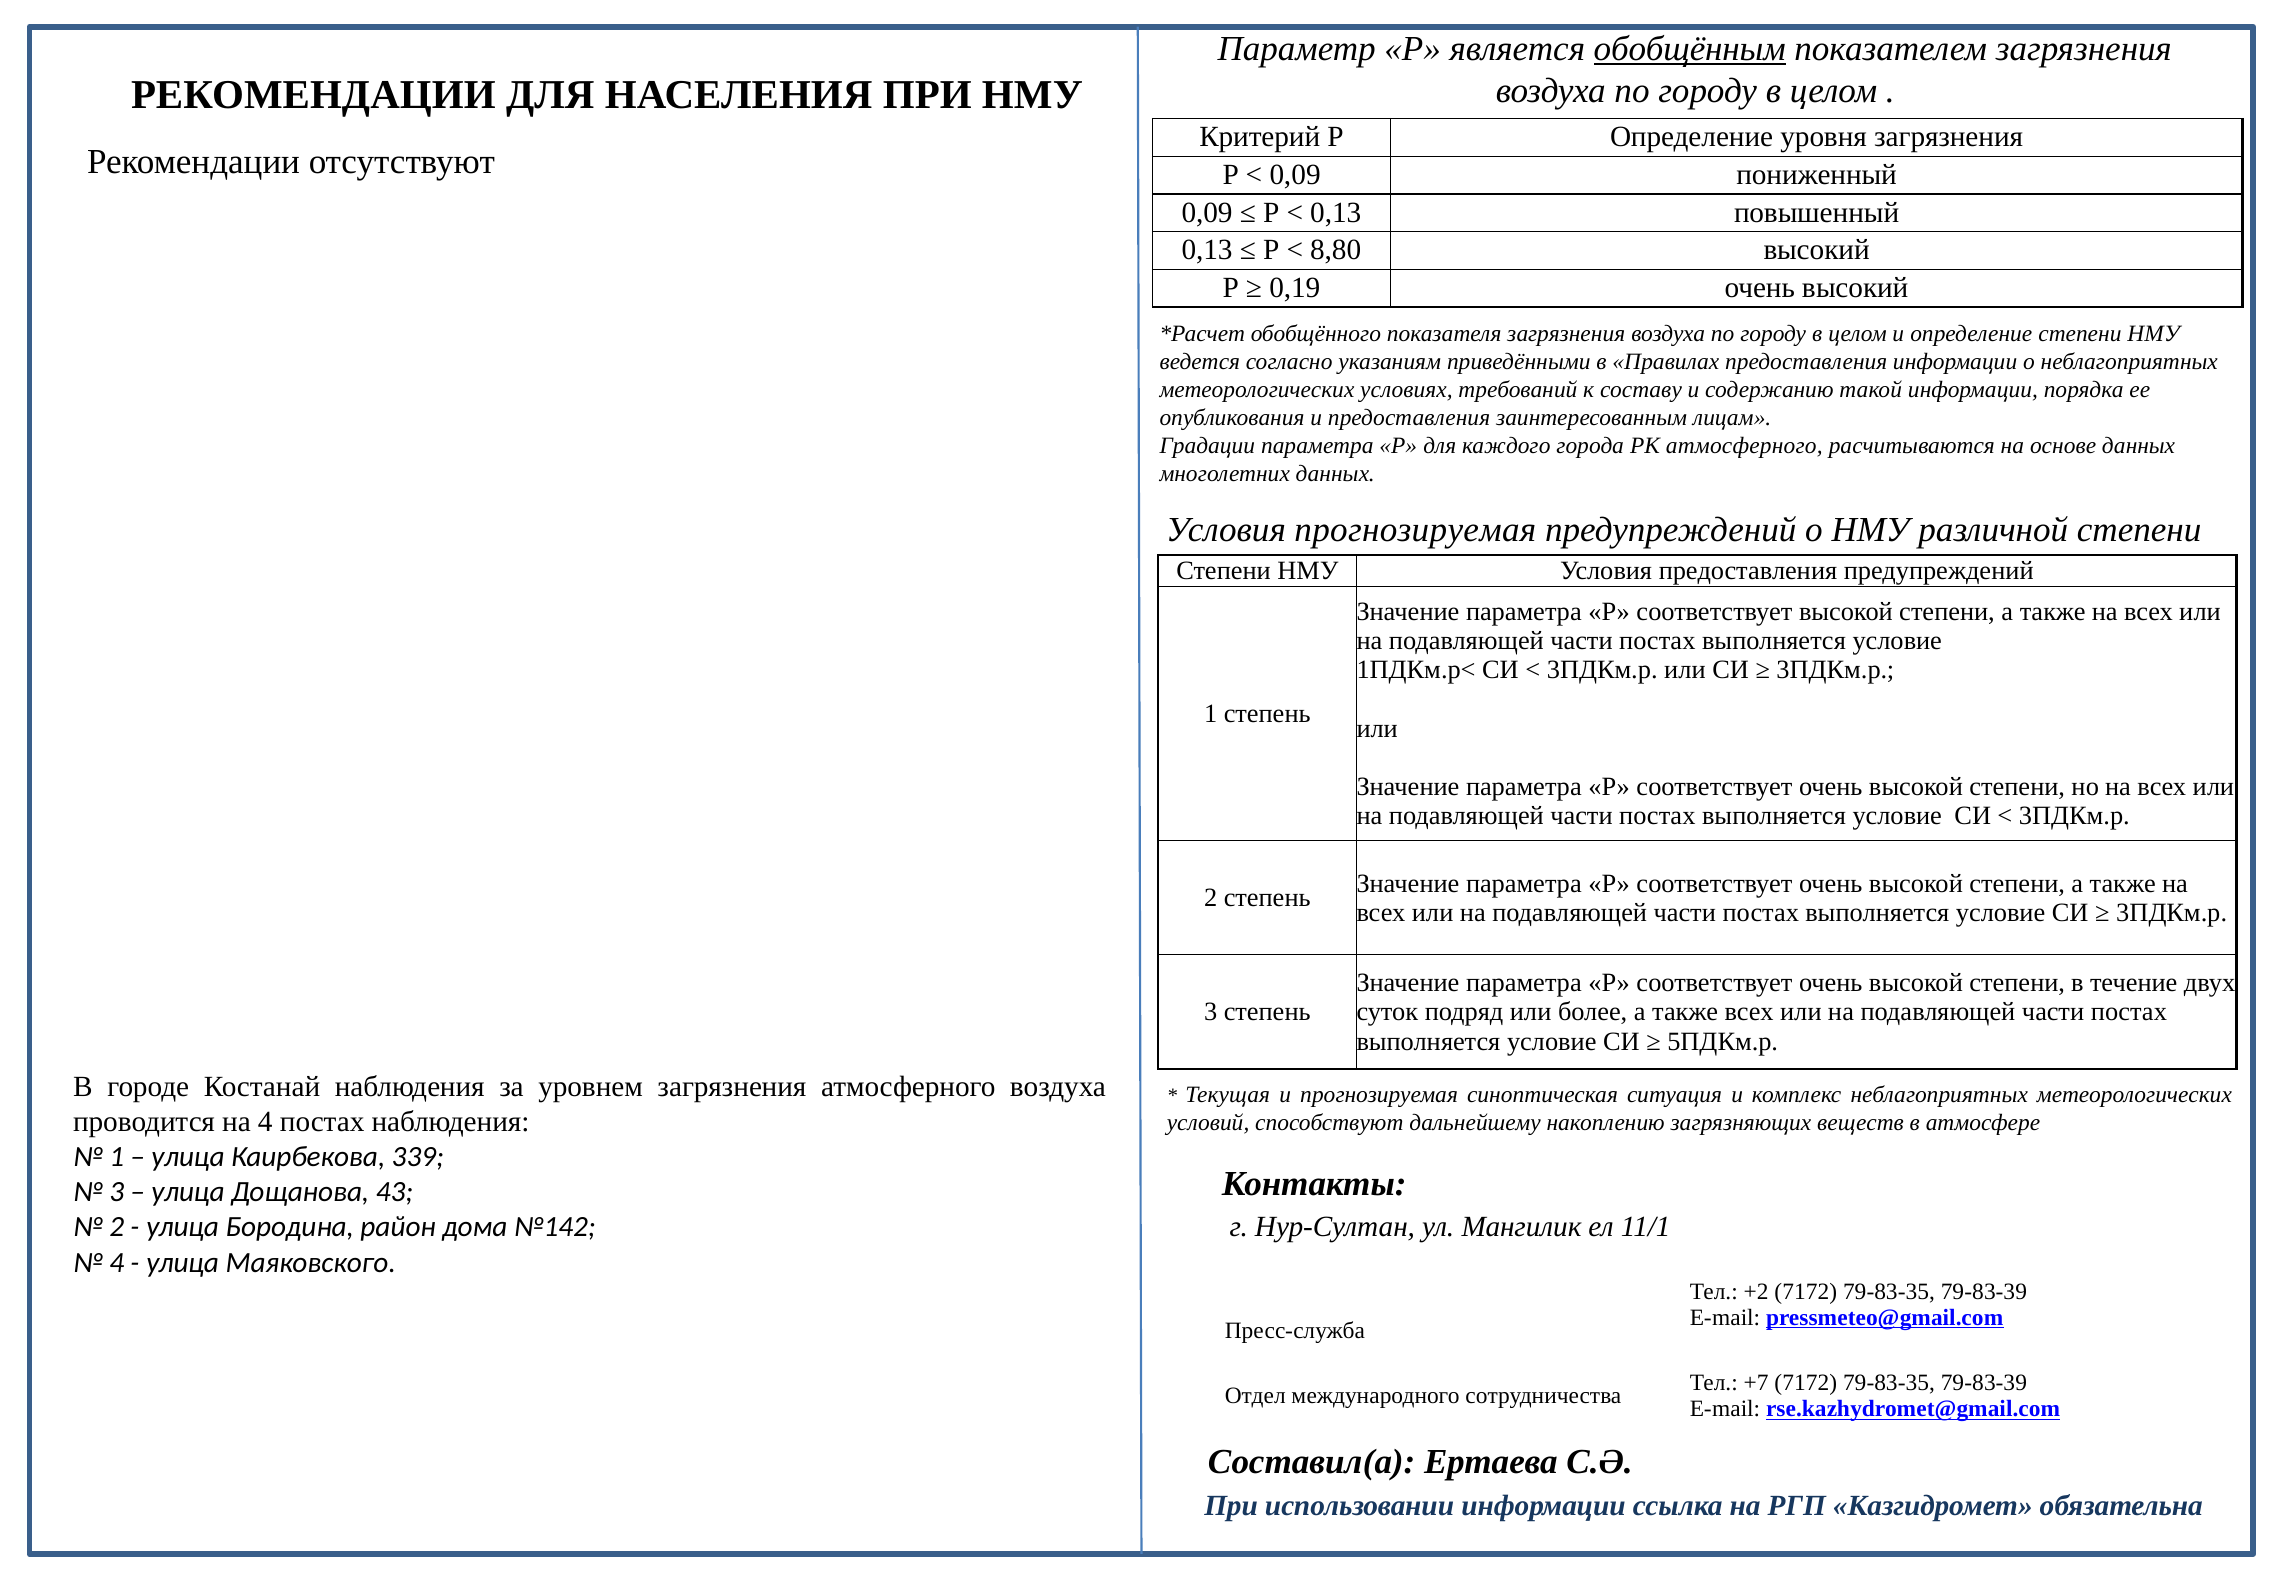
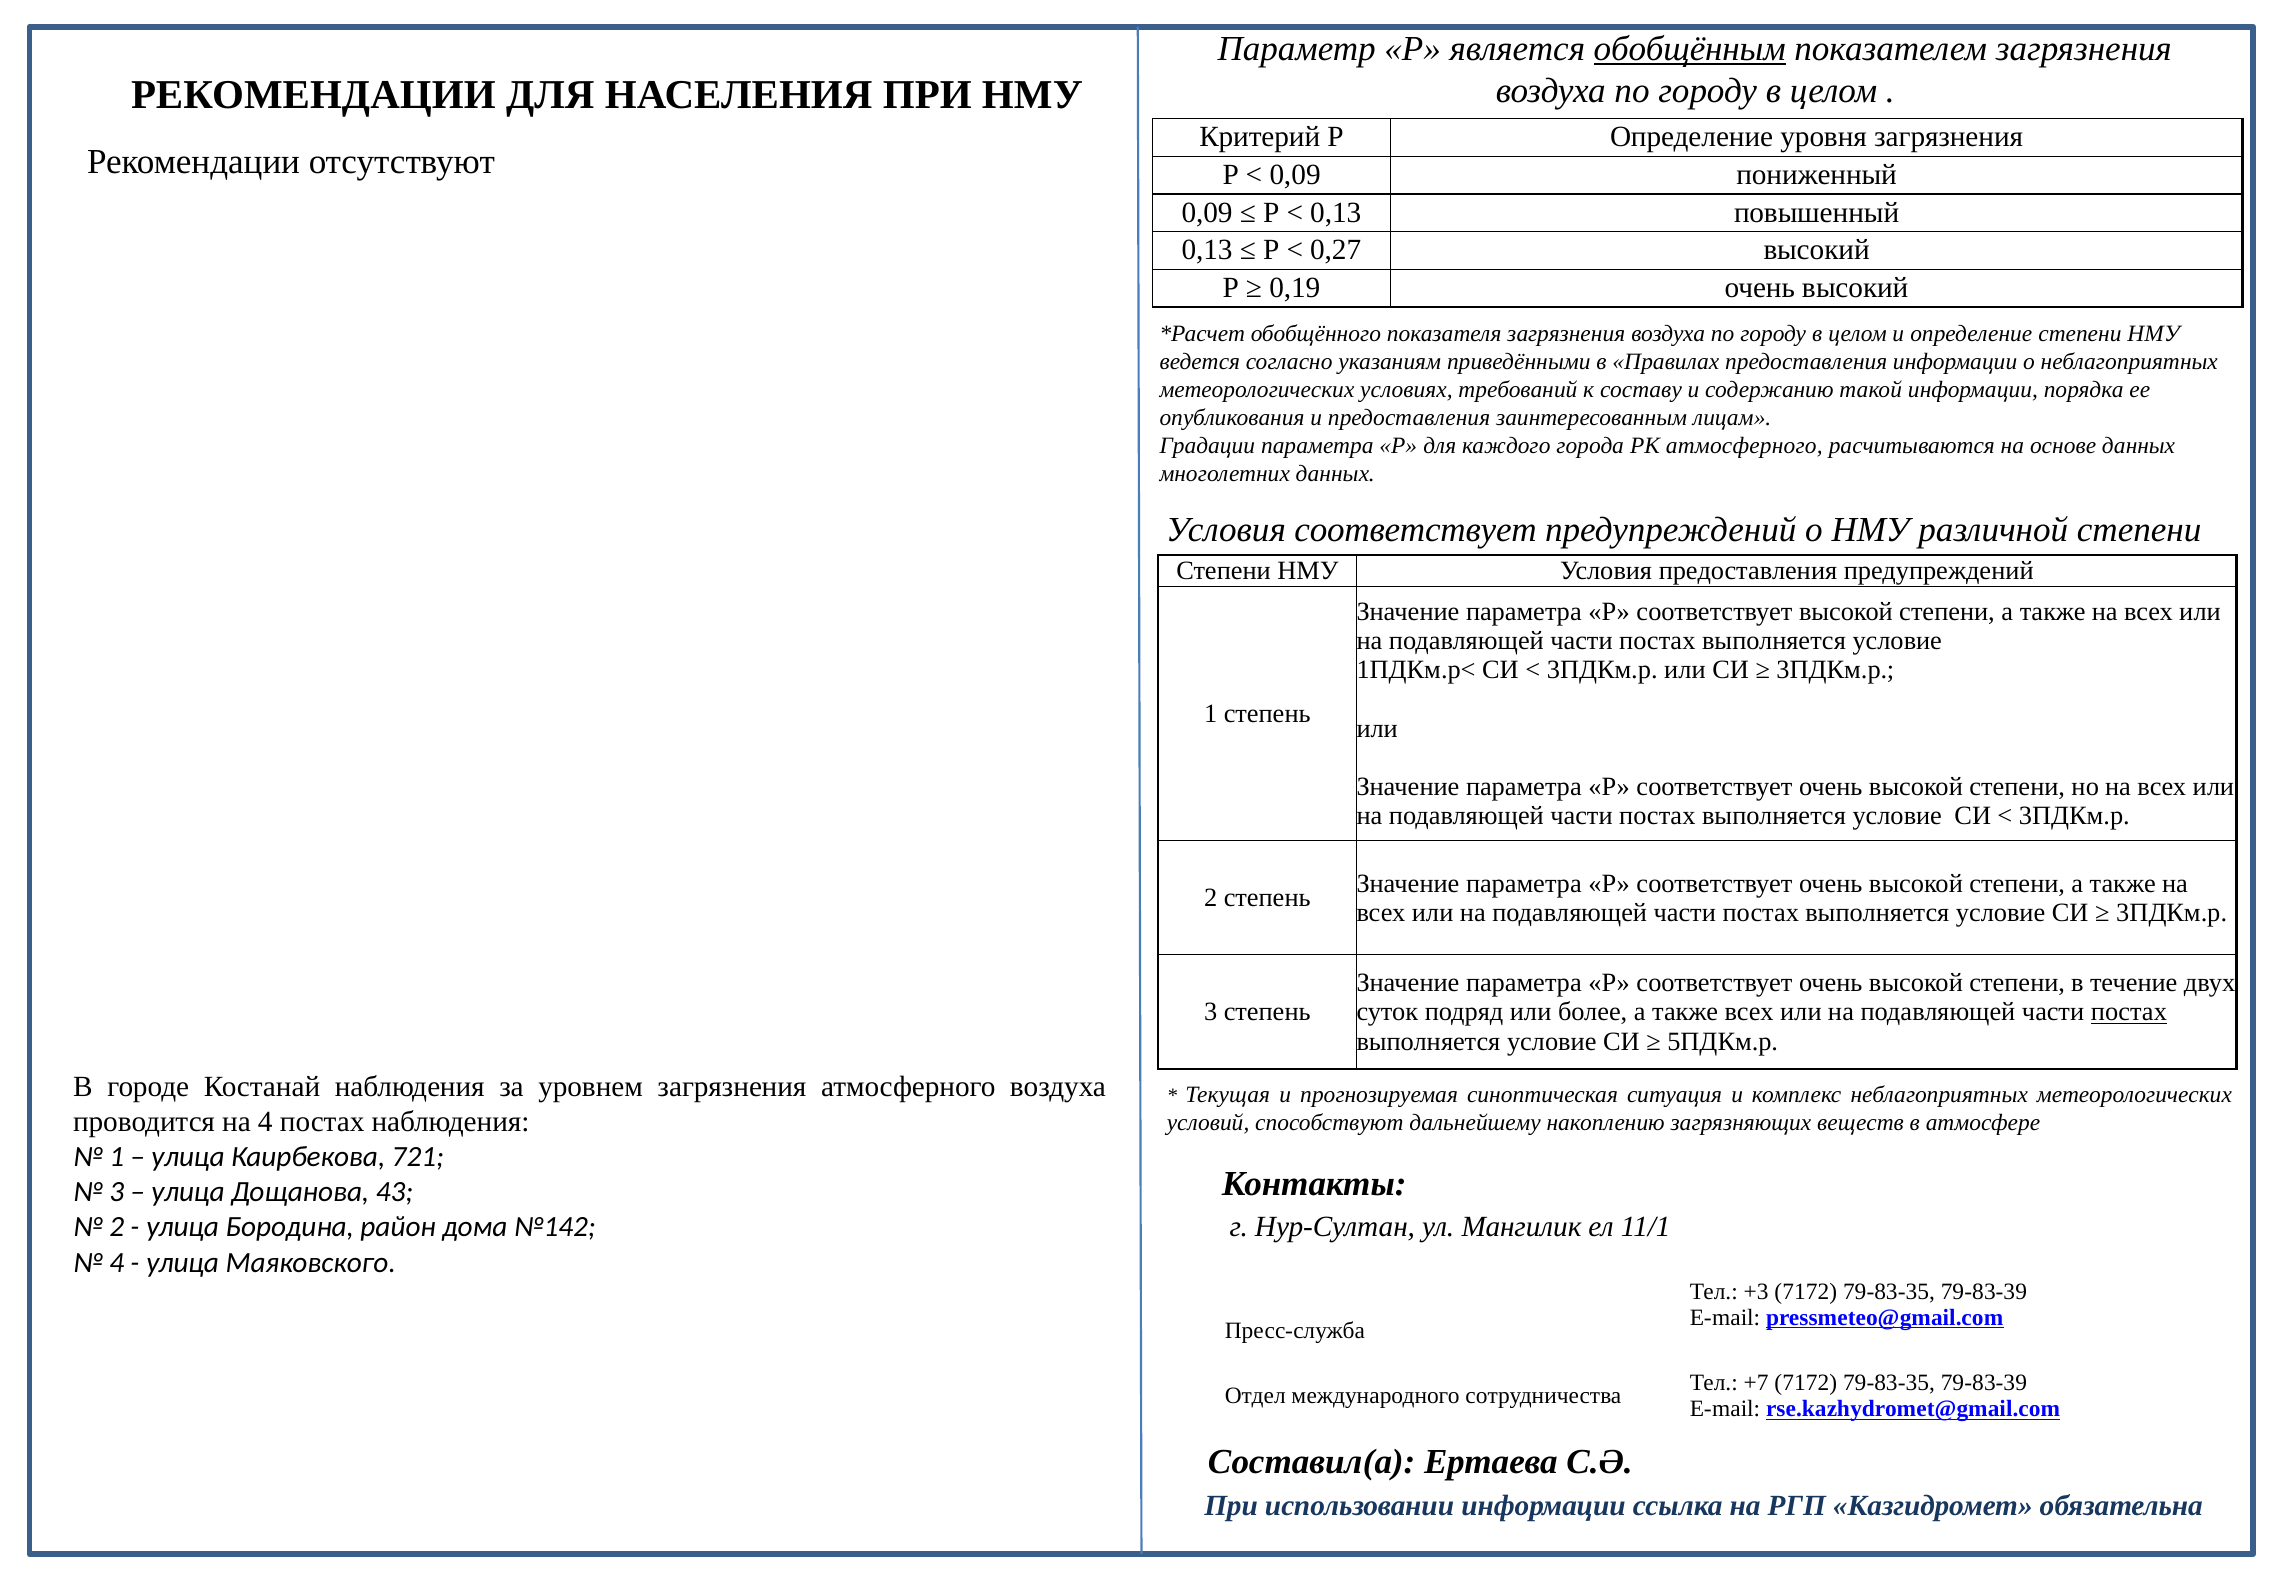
8,80: 8,80 -> 0,27 (1336, 250)
Условия прогнозируемая: прогнозируемая -> соответствует (1416, 529)
постах underline: none -> present (2129, 1012)
339: 339 -> 721 (418, 1156)
+2: +2 -> +3 (1756, 1291)
